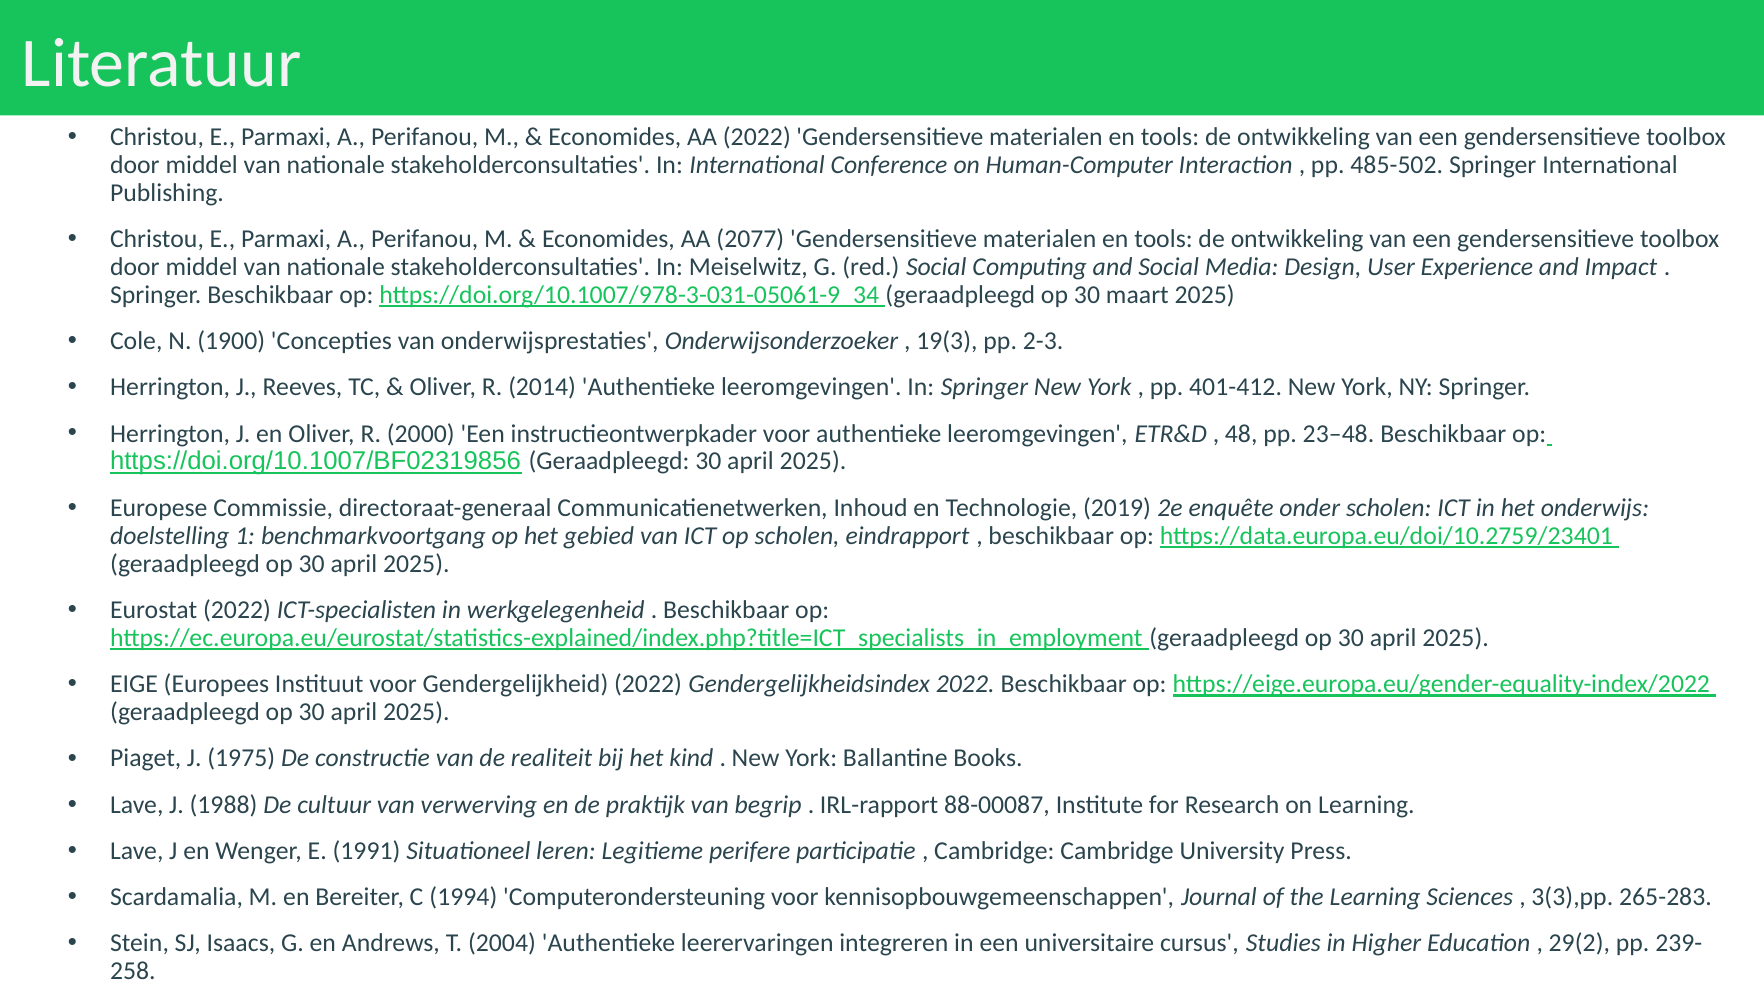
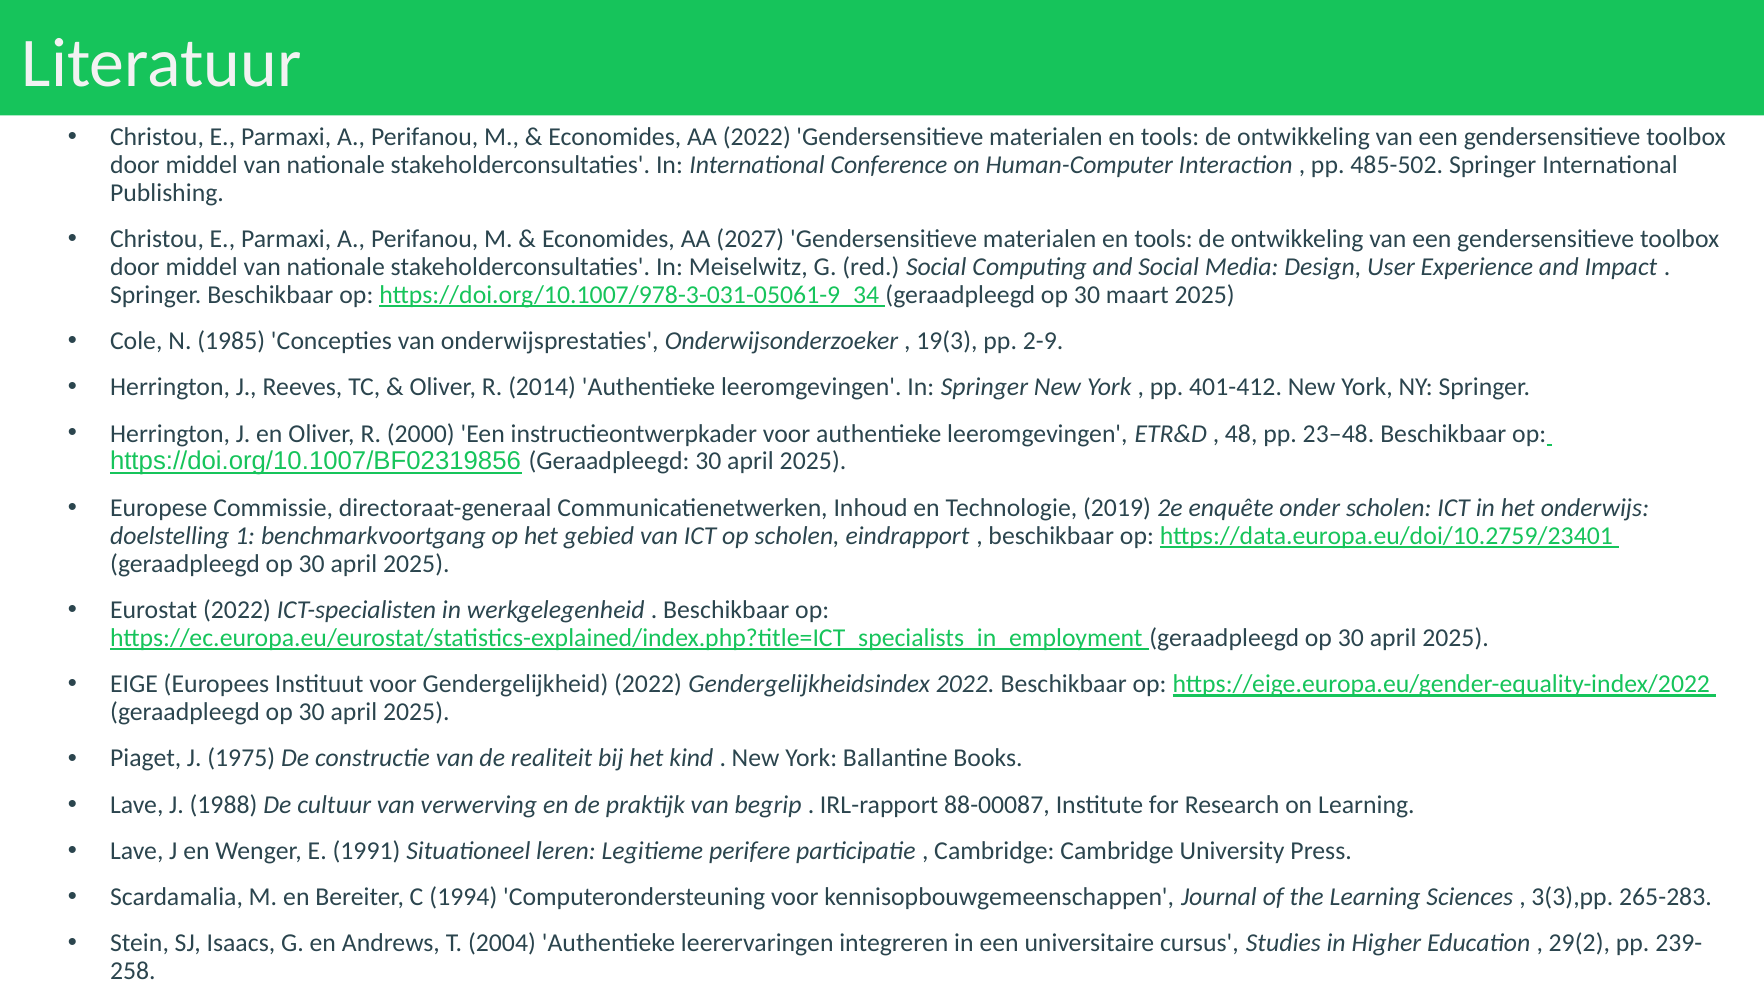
2077: 2077 -> 2027 (750, 239)
1900: 1900 -> 1985 (231, 341)
2-3: 2-3 -> 2-9 (1043, 341)
